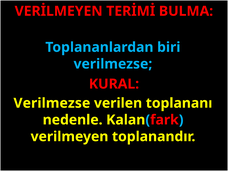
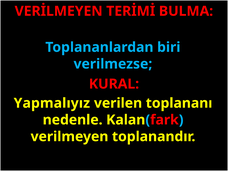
Verilmezse: Verilmezse -> Yapmalıyız (52, 103)
